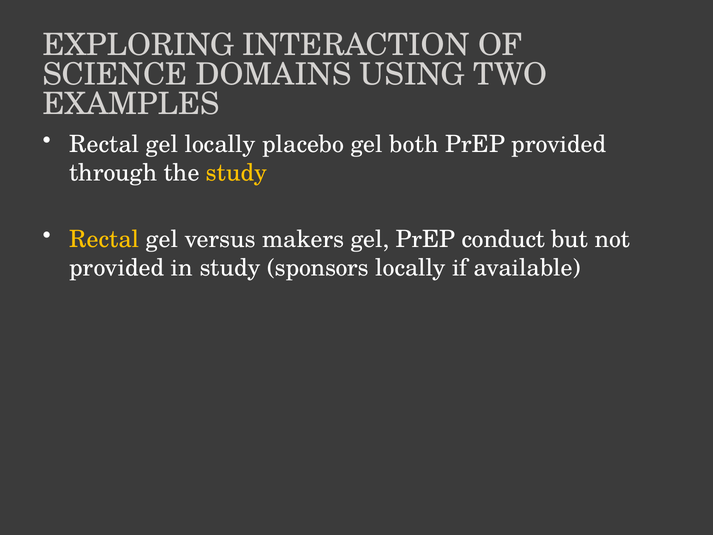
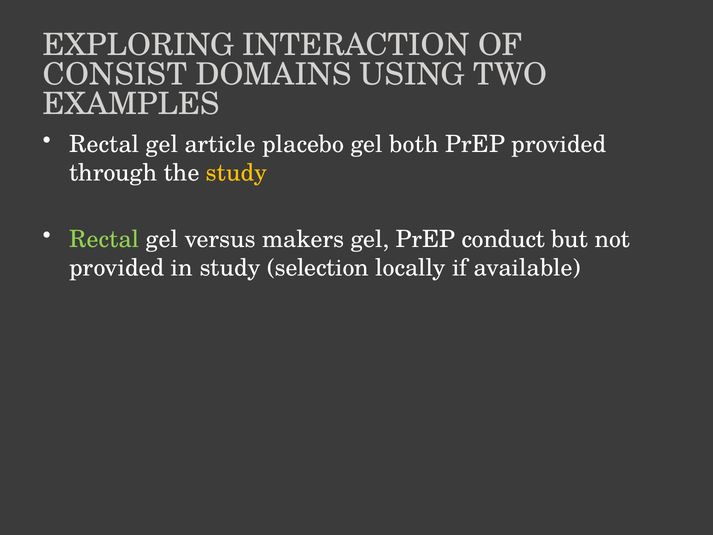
SCIENCE: SCIENCE -> CONSIST (115, 75)
gel locally: locally -> article (220, 144)
Rectal colour: yellow -> light green (104, 239)
sponsors: sponsors -> selection (318, 268)
